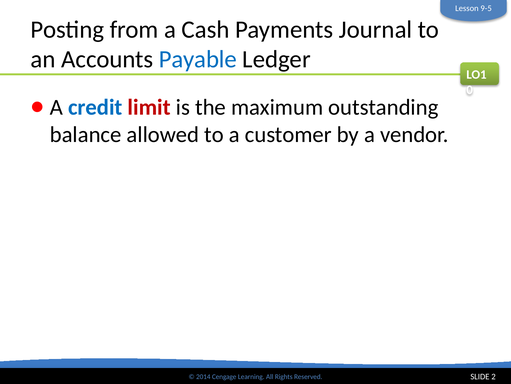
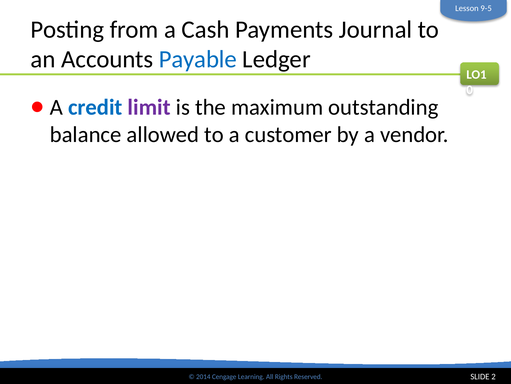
limit colour: red -> purple (149, 107)
